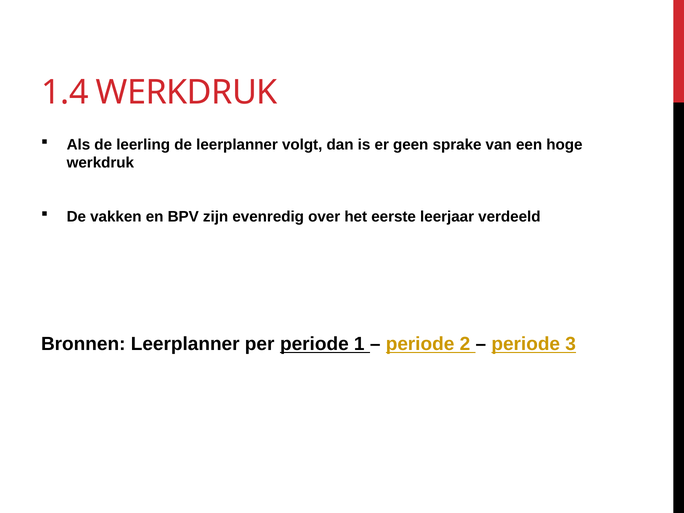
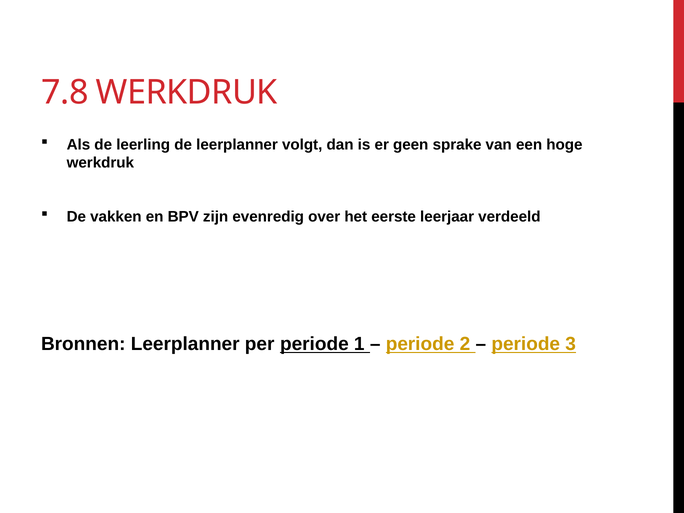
1.4: 1.4 -> 7.8 (65, 92)
